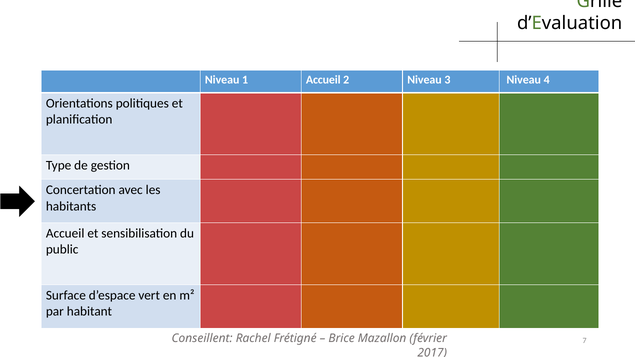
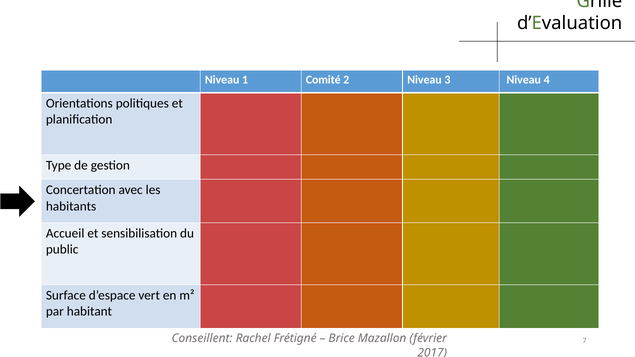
1 Accueil: Accueil -> Comité (323, 80)
